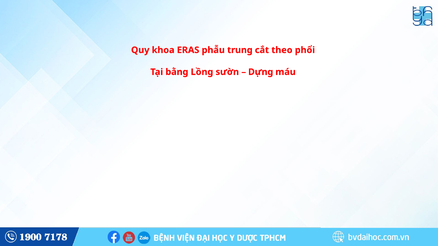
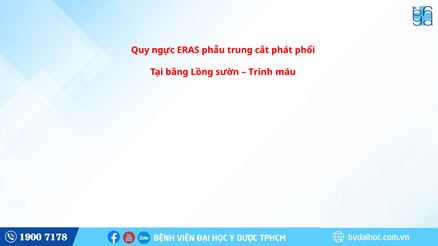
khoa: khoa -> ngực (163, 50)
theo: theo -> phát (282, 50)
Dựng: Dựng -> Trình (261, 72)
